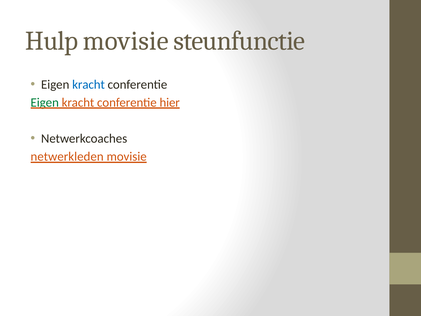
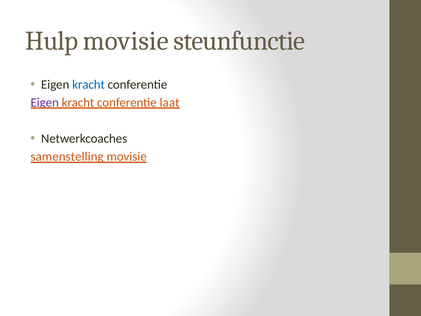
Eigen colour: green -> purple (45, 102)
hier: hier -> laat (170, 102)
netwerkleden: netwerkleden -> samenstelling (67, 157)
